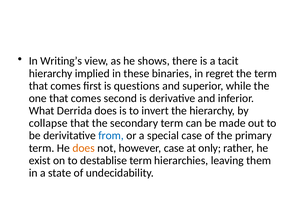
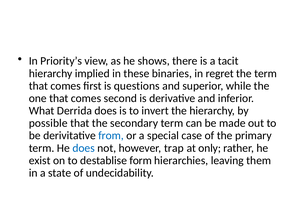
Writing’s: Writing’s -> Priority’s (61, 61)
collapse: collapse -> possible (48, 123)
does colour: orange -> blue (84, 148)
however case: case -> trap (174, 148)
destablise term: term -> form (141, 160)
